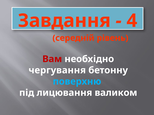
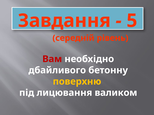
4: 4 -> 5 (132, 21)
чергування: чергування -> дбайливого (57, 71)
поверхню colour: light blue -> yellow (77, 82)
